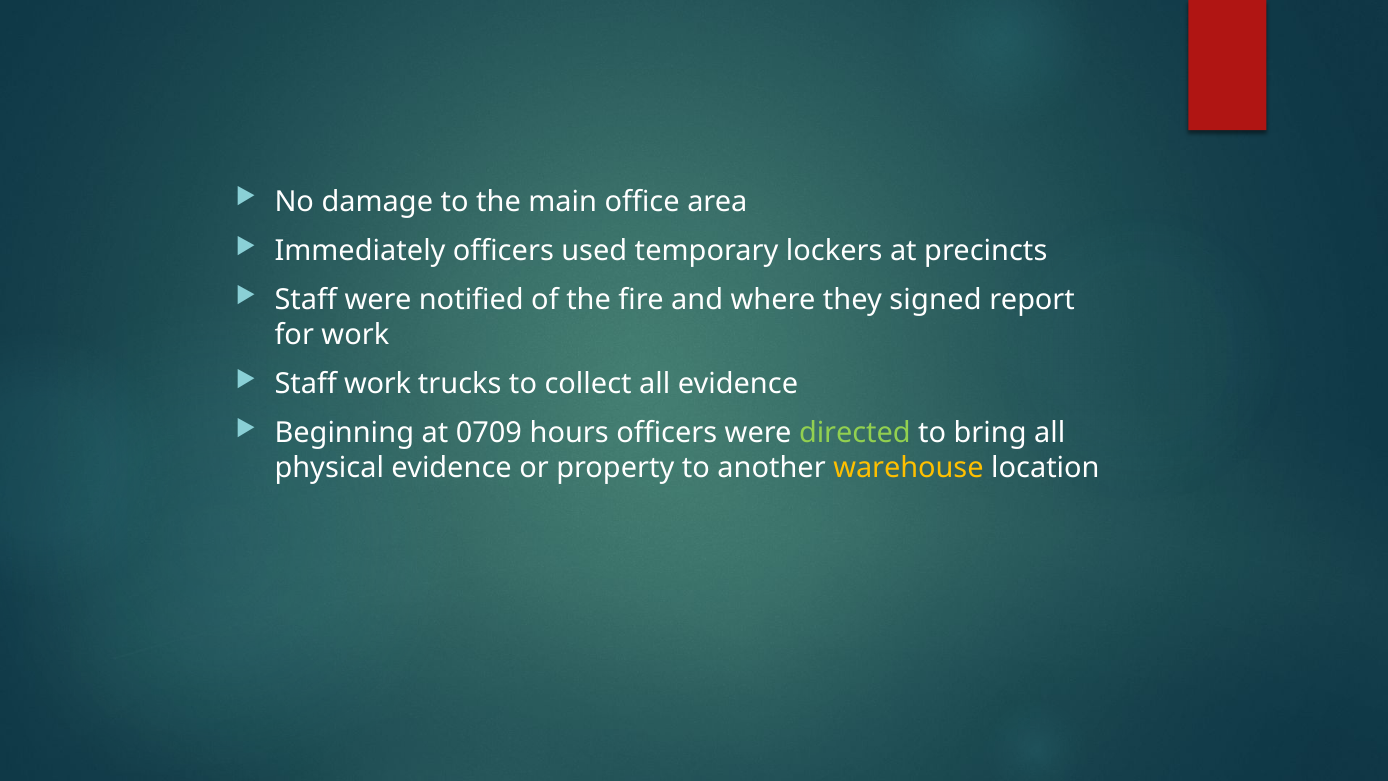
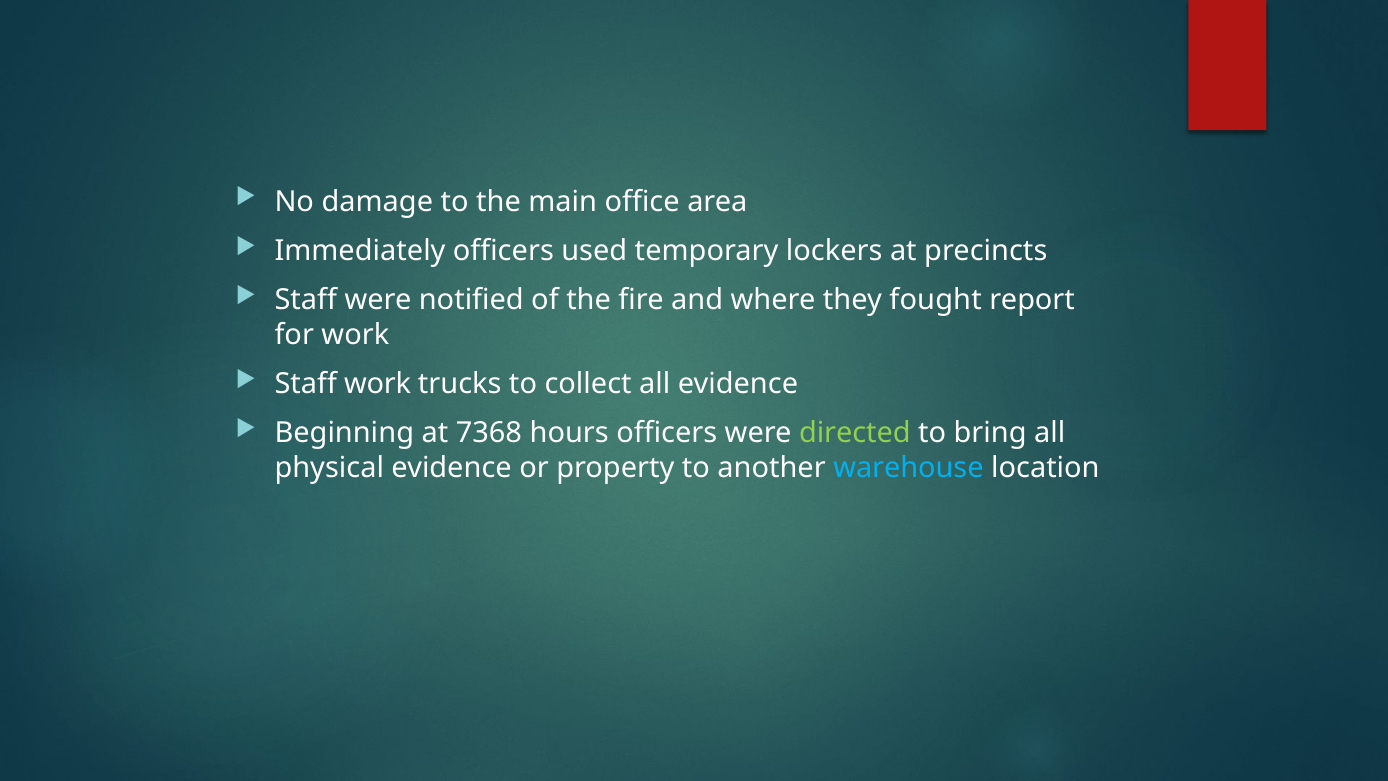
signed: signed -> fought (936, 300)
0709: 0709 -> 7368 (489, 433)
warehouse colour: yellow -> light blue (908, 468)
